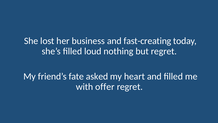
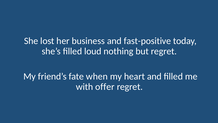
fast-creating: fast-creating -> fast-positive (147, 41)
asked: asked -> when (97, 76)
